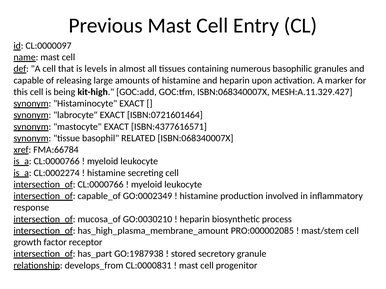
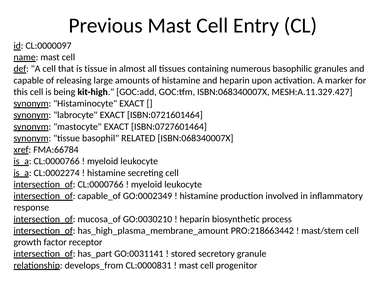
is levels: levels -> tissue (96, 69)
ISBN:4377616571: ISBN:4377616571 -> ISBN:0727601464 (169, 127)
PRO:000002085: PRO:000002085 -> PRO:218663442 (262, 231)
GO:1987938: GO:1987938 -> GO:0031141 (139, 254)
